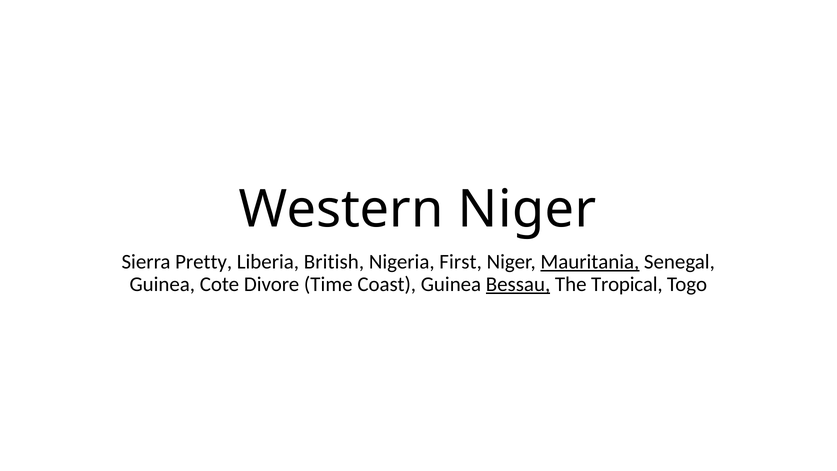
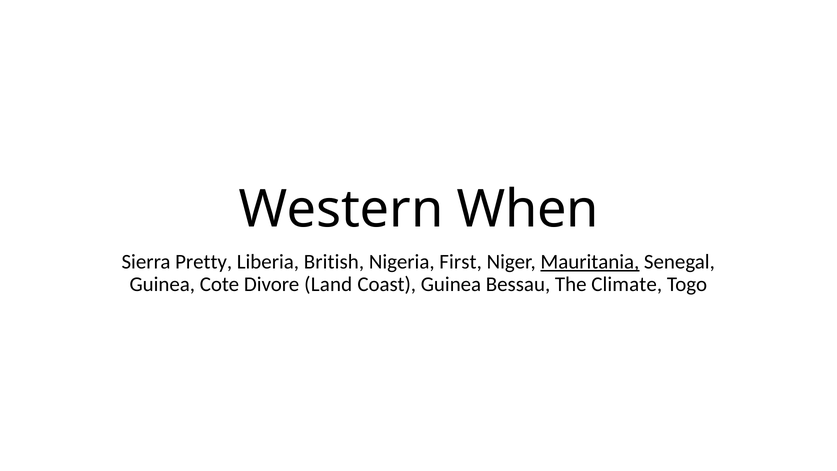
Western Niger: Niger -> When (528, 209)
Time: Time -> Land (328, 284)
Bessau underline: present -> none (518, 284)
Tropical: Tropical -> Climate (627, 284)
